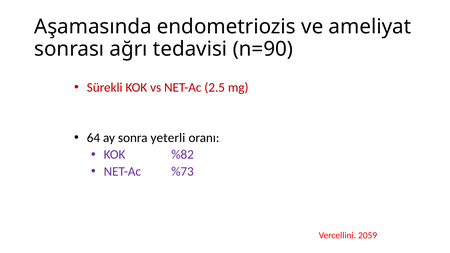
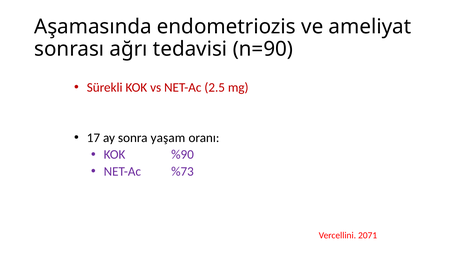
64: 64 -> 17 (93, 138)
yeterli: yeterli -> yaşam (168, 138)
%82: %82 -> %90 (182, 155)
2059: 2059 -> 2071 (368, 236)
